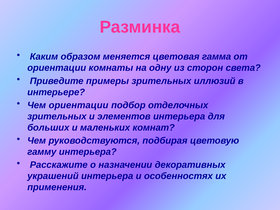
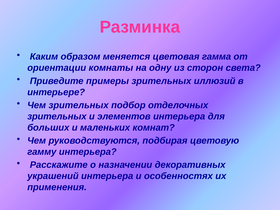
Чем ориентации: ориентации -> зрительных (79, 105)
